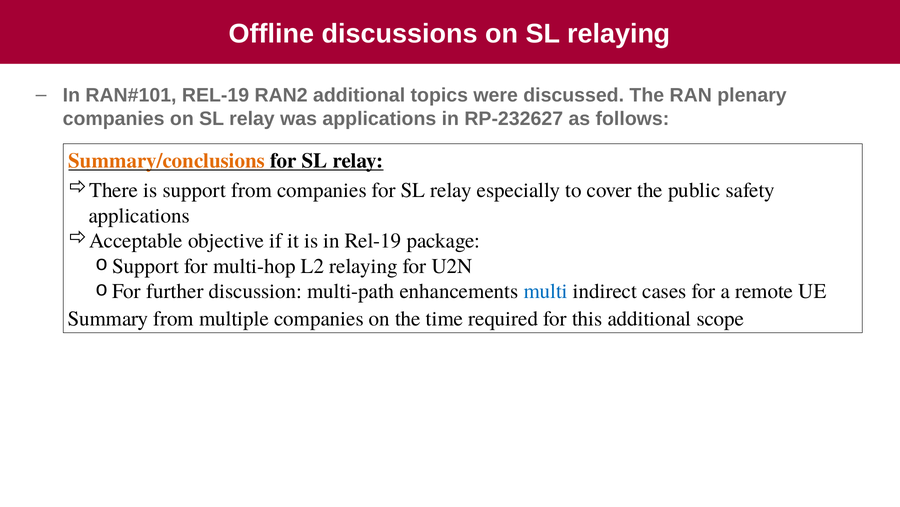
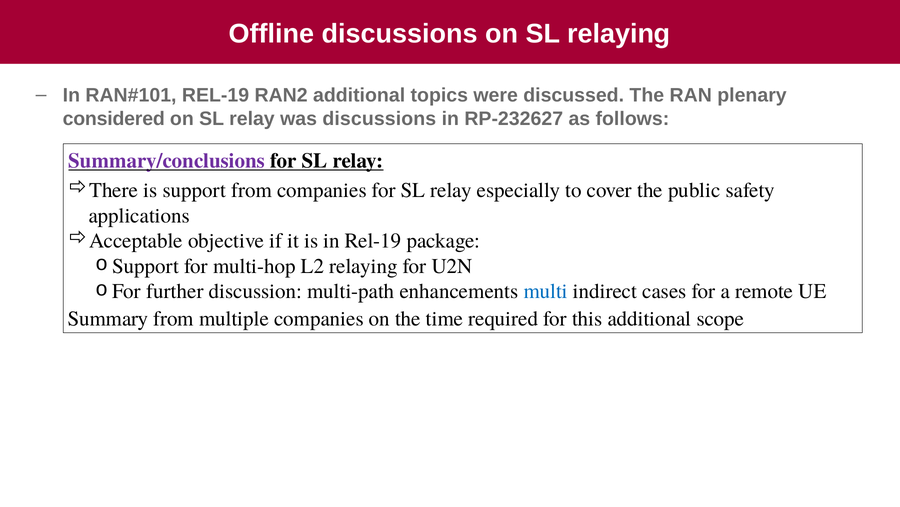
companies: companies -> considered (114, 119)
was applications: applications -> discussions (379, 119)
Summary/conclusions colour: orange -> purple (167, 160)
